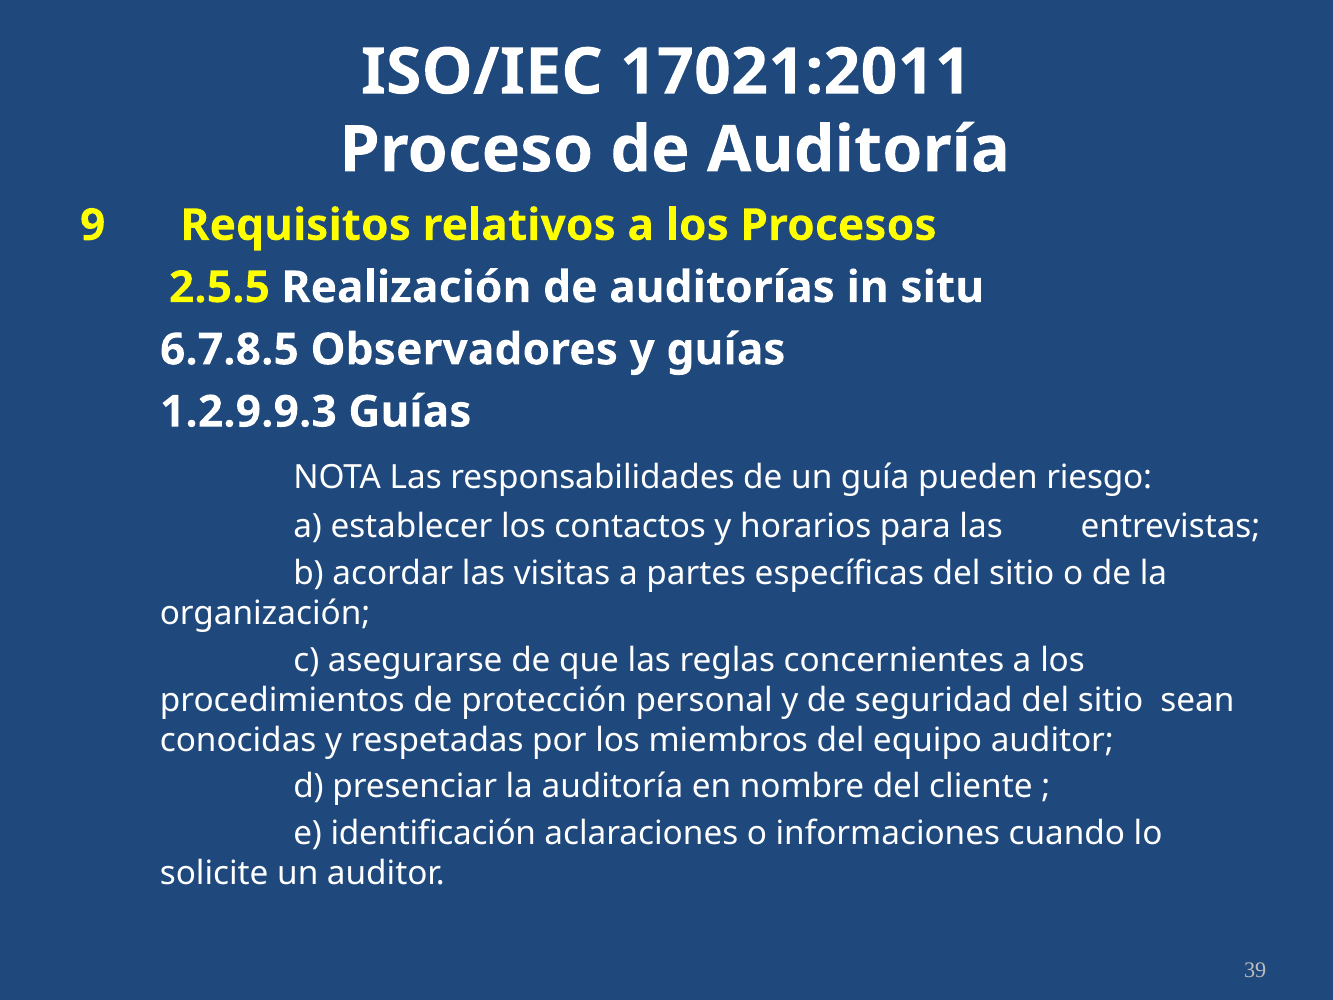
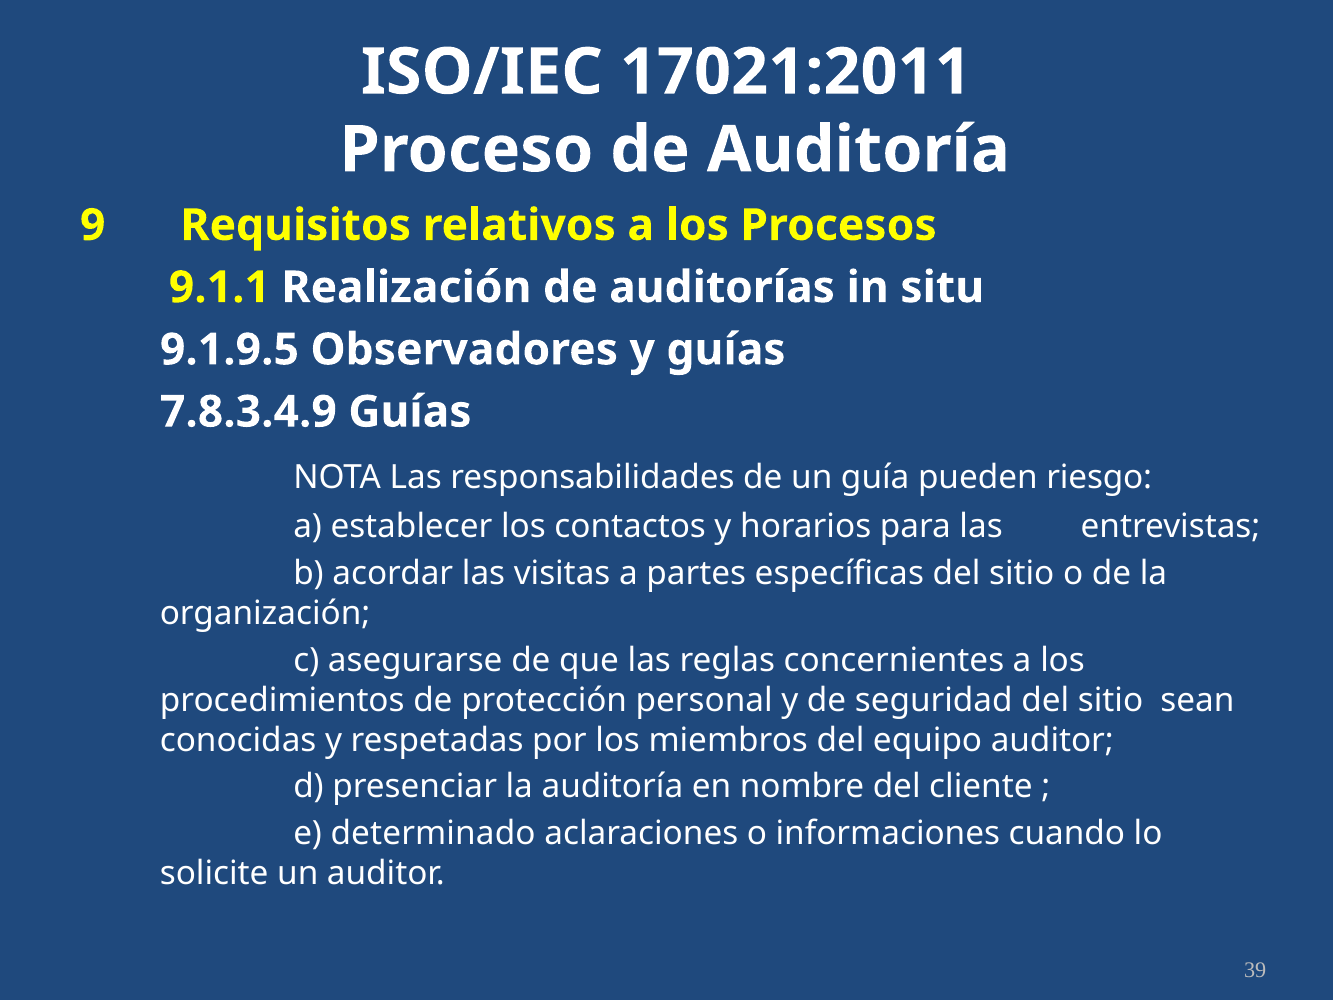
2.5.5: 2.5.5 -> 9.1.1 (219, 287)
6.7.8.5: 6.7.8.5 -> 9.1.9.5 (229, 350)
1.2.9.9.3: 1.2.9.9.3 -> 7.8.3.4.9 (248, 412)
identificación: identificación -> determinado (433, 833)
